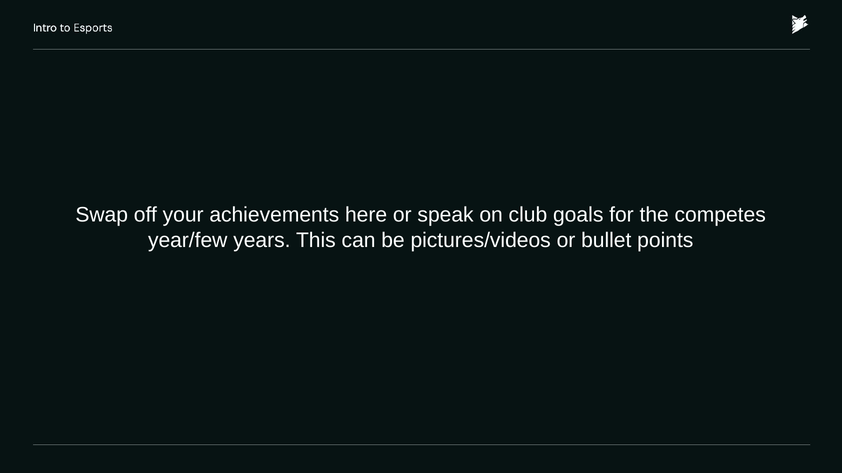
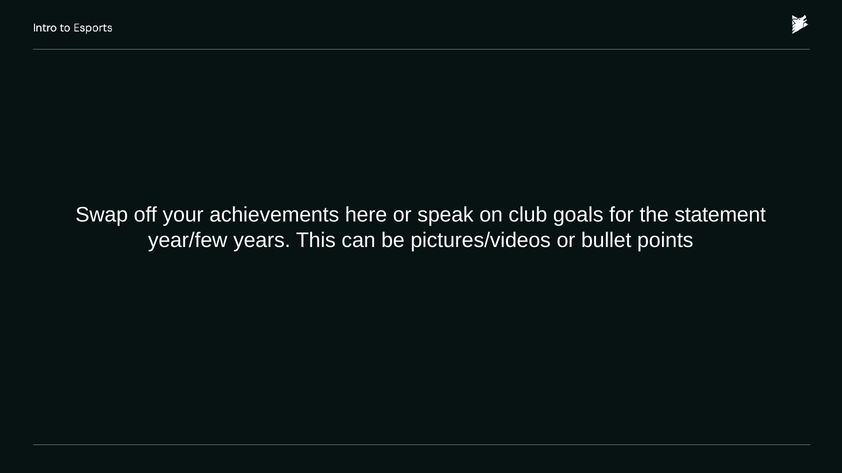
competes: competes -> statement (720, 215)
